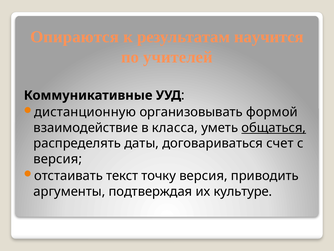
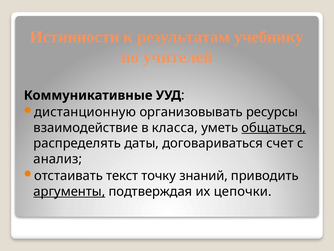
Опираются: Опираются -> Истинности (75, 37)
научится: научится -> учебнику (269, 37)
формой: формой -> ресурсы (272, 112)
версия: версия -> анализ (58, 159)
точку версия: версия -> знаний (204, 175)
аргументы underline: none -> present (69, 191)
культуре: культуре -> цепочки (243, 191)
